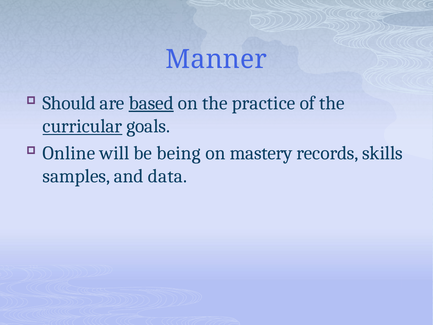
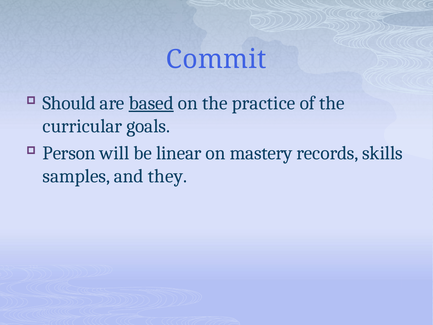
Manner: Manner -> Commit (216, 59)
curricular underline: present -> none (82, 126)
Online: Online -> Person (69, 153)
being: being -> linear (179, 153)
data: data -> they (167, 176)
